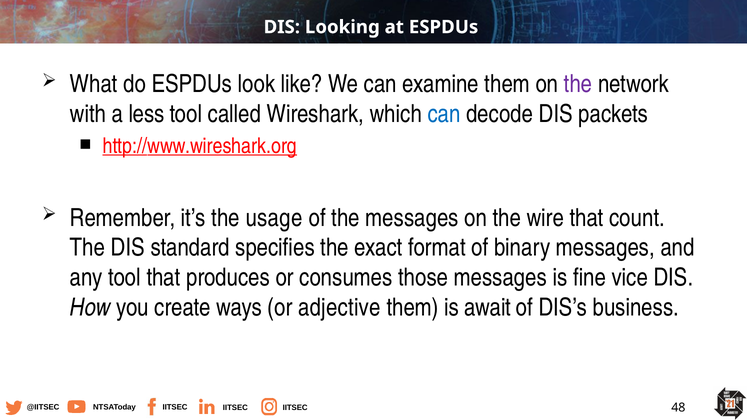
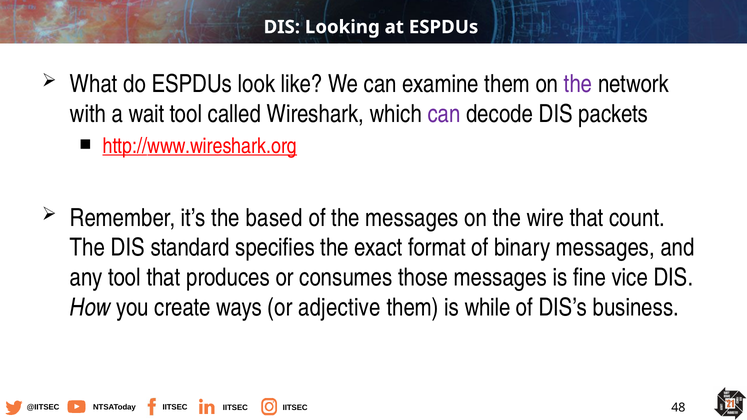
less: less -> wait (146, 114)
can colour: blue -> purple (444, 114)
usage: usage -> based (274, 218)
await: await -> while (488, 308)
